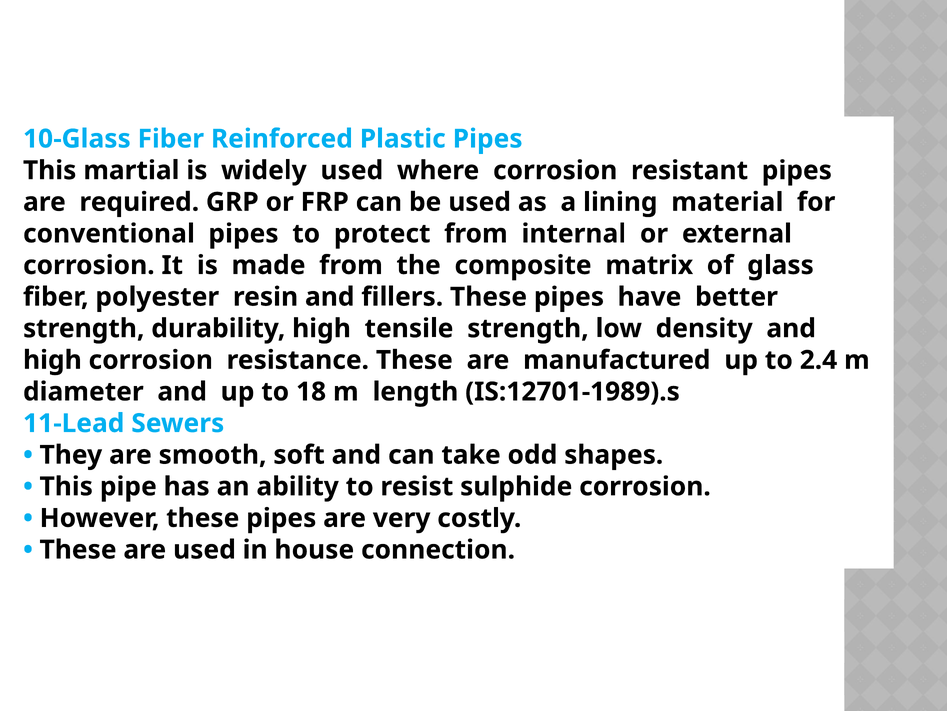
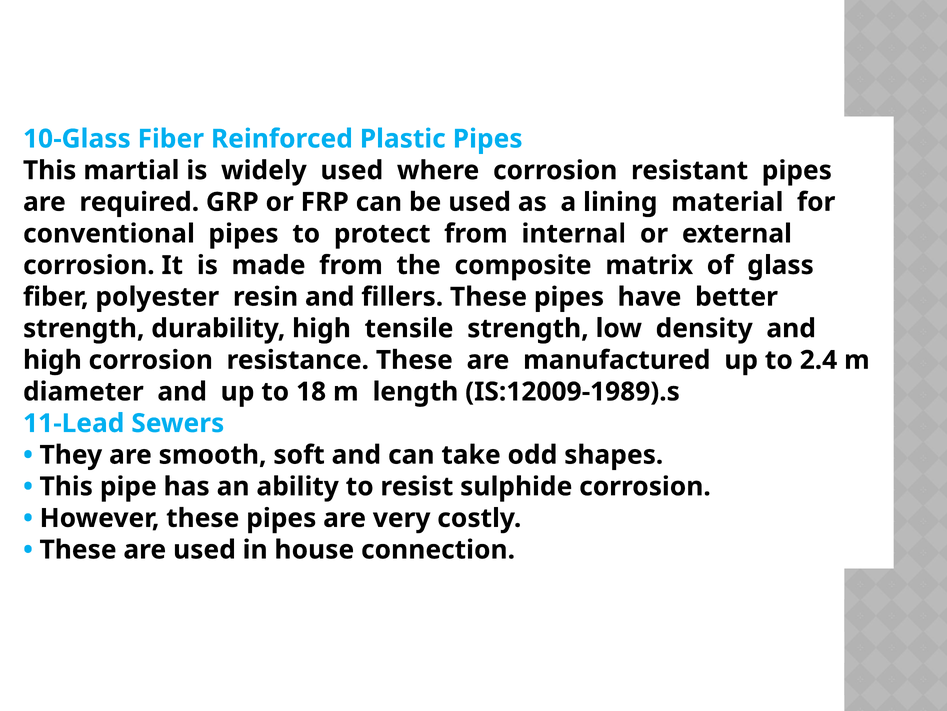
IS:12701-1989).s: IS:12701-1989).s -> IS:12009-1989).s (573, 391)
